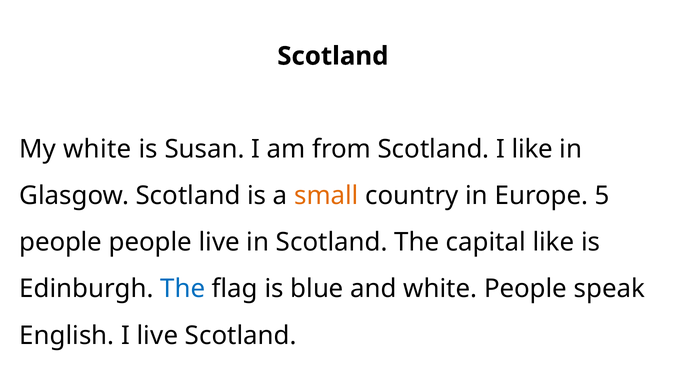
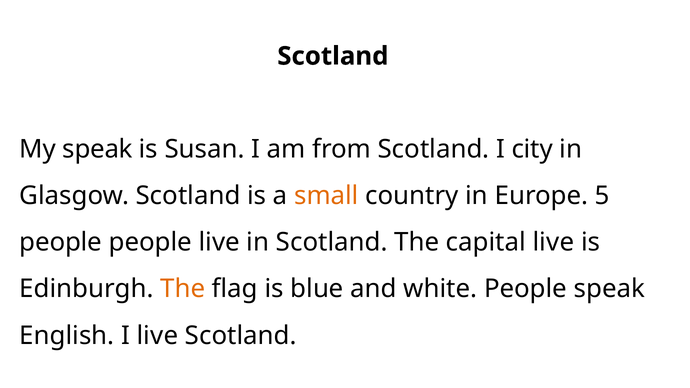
My white: white -> speak (98, 149)
I like: like -> city (532, 149)
capital like: like -> live (553, 242)
The colour: blue -> orange (183, 289)
